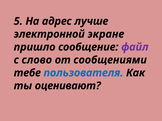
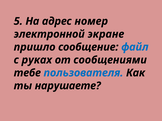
лучше: лучше -> номер (91, 21)
файл colour: purple -> blue (135, 47)
слово: слово -> руках (37, 60)
оценивают: оценивают -> нарушаете (68, 86)
